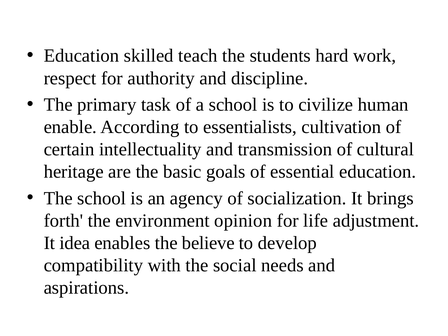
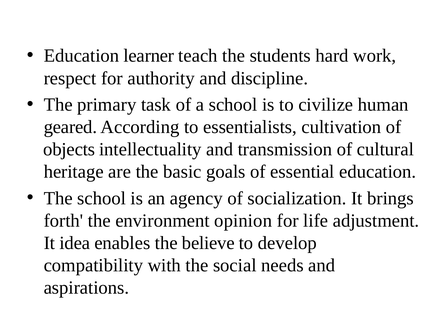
skilled: skilled -> learner (149, 56)
enable: enable -> geared (70, 127)
certain: certain -> objects (69, 149)
